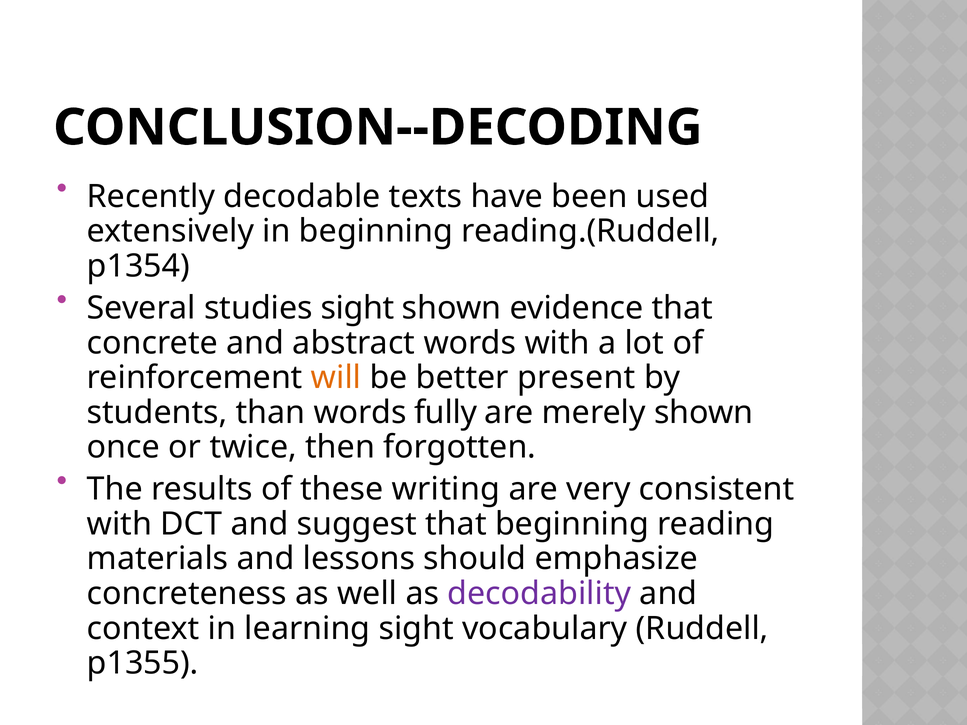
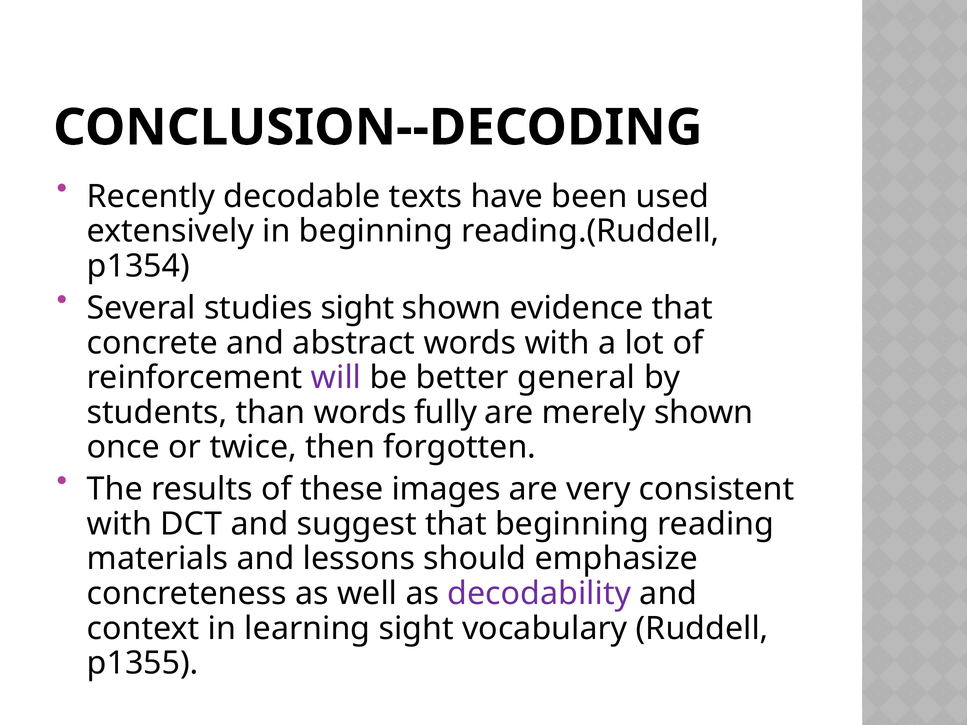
will colour: orange -> purple (336, 378)
present: present -> general (576, 378)
writing: writing -> images (446, 489)
